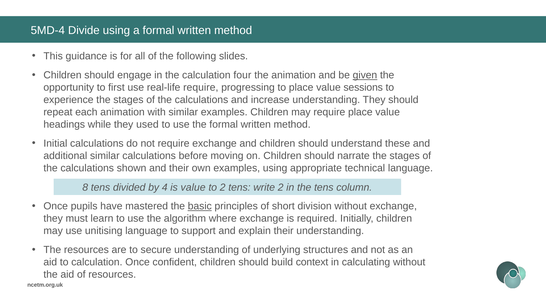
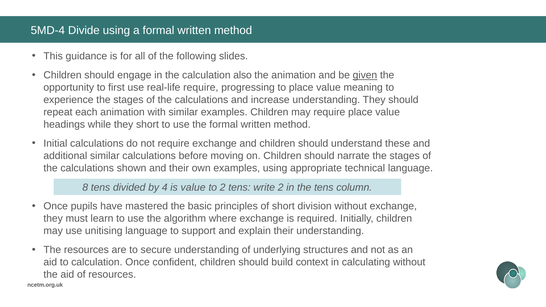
four: four -> also (242, 75)
sessions: sessions -> meaning (363, 88)
they used: used -> short (147, 124)
basic underline: present -> none (200, 206)
